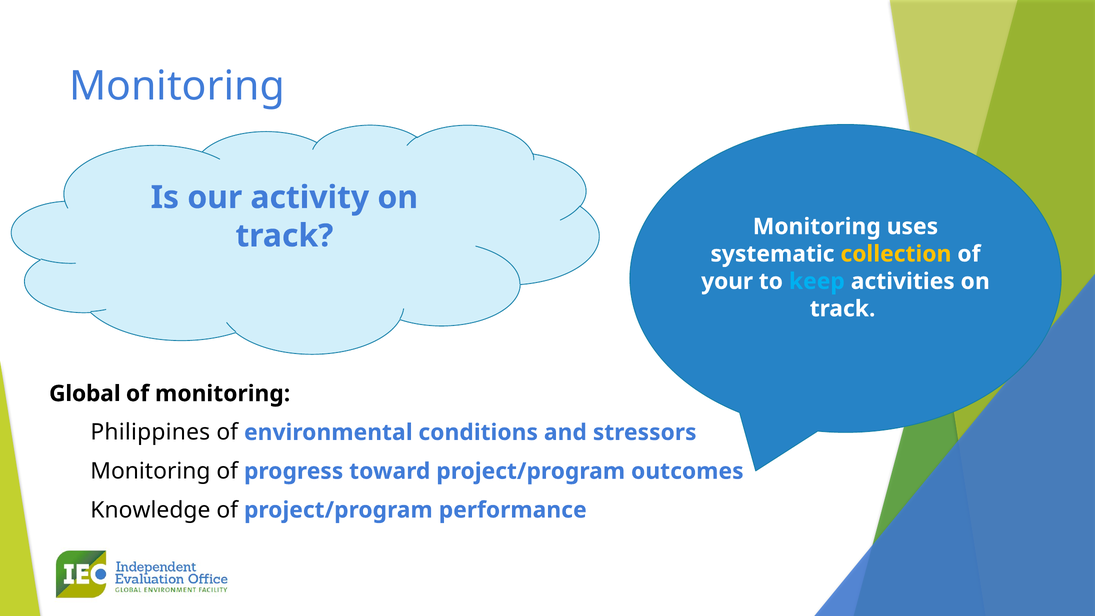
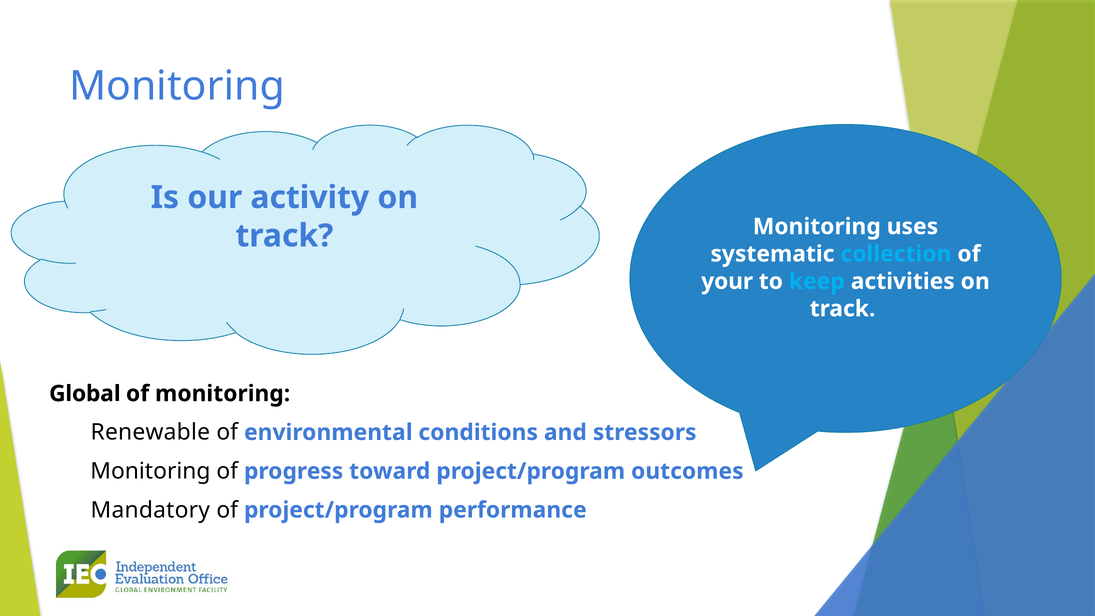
collection colour: yellow -> light blue (896, 254)
Philippines: Philippines -> Renewable (150, 432)
Knowledge: Knowledge -> Mandatory (150, 510)
